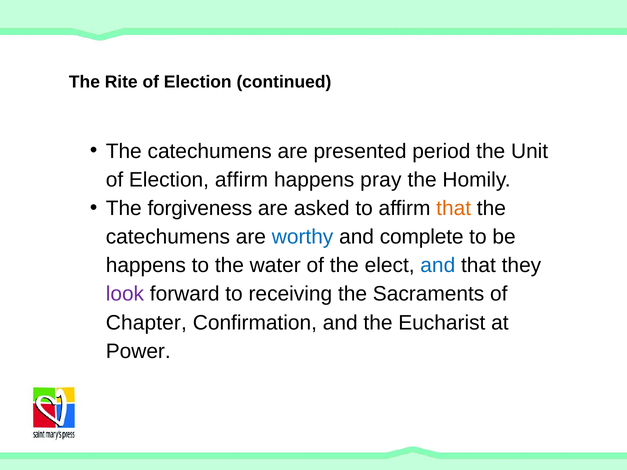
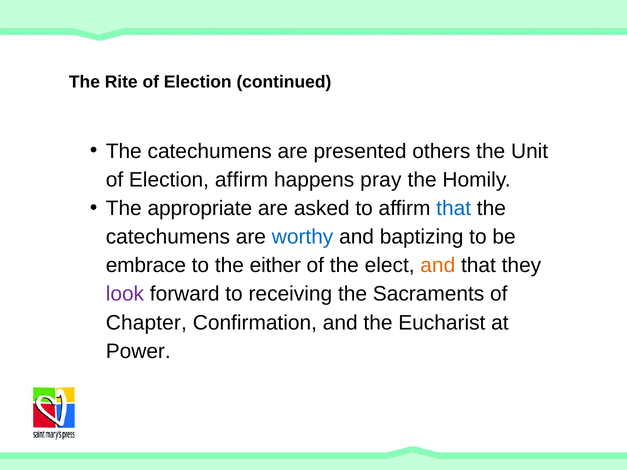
period: period -> others (441, 151)
forgiveness: forgiveness -> appropriate (200, 208)
that colour: orange -> blue (454, 208)
complete: complete -> baptizing (422, 237)
happens: happens -> embrace (146, 266)
water: water -> either (275, 266)
and colour: blue -> orange (438, 266)
